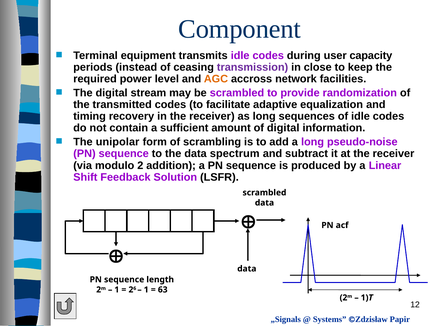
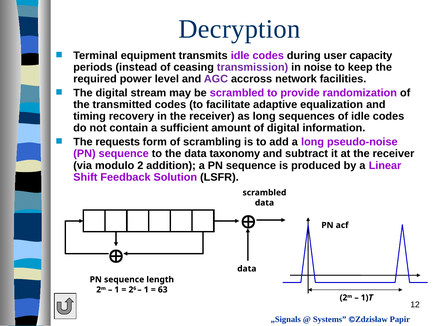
Component: Component -> Decryption (239, 29)
close: close -> noise (318, 67)
AGC colour: orange -> purple (216, 79)
unipolar: unipolar -> requests (118, 142)
spectrum: spectrum -> taxonomy (235, 154)
